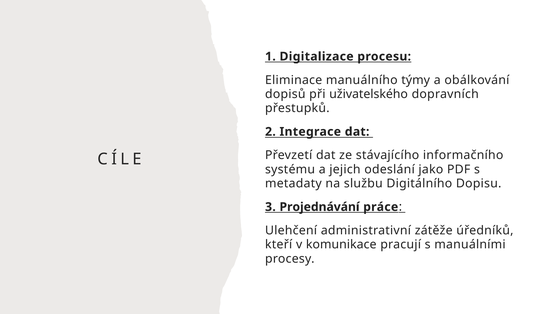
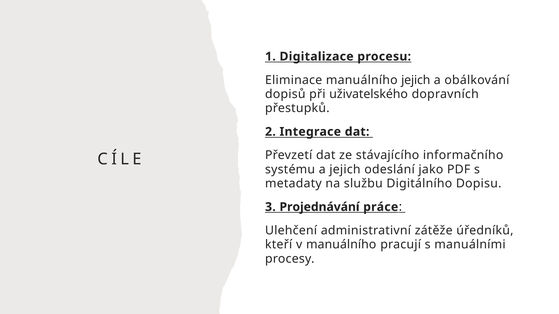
manuálního týmy: týmy -> jejich (416, 80)
v komunikace: komunikace -> manuálního (341, 245)
